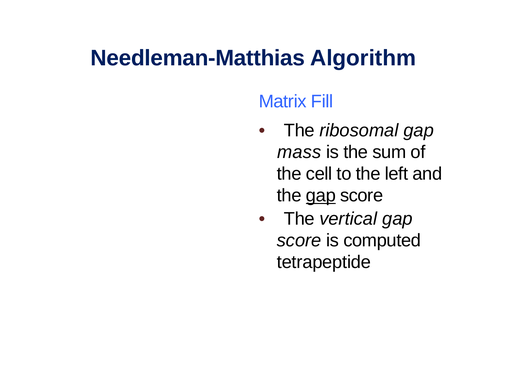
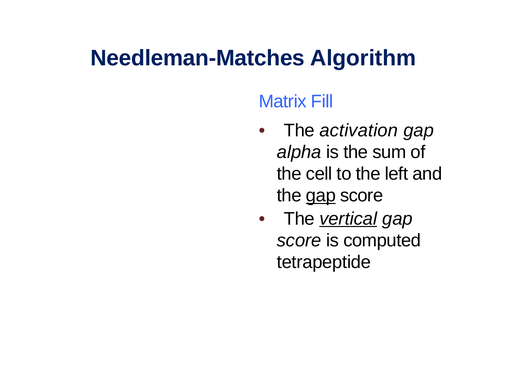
Needleman-Matthias: Needleman-Matthias -> Needleman-Matches (198, 58)
ribosomal: ribosomal -> activation (359, 130)
mass: mass -> alpha (299, 152)
vertical underline: none -> present (348, 219)
